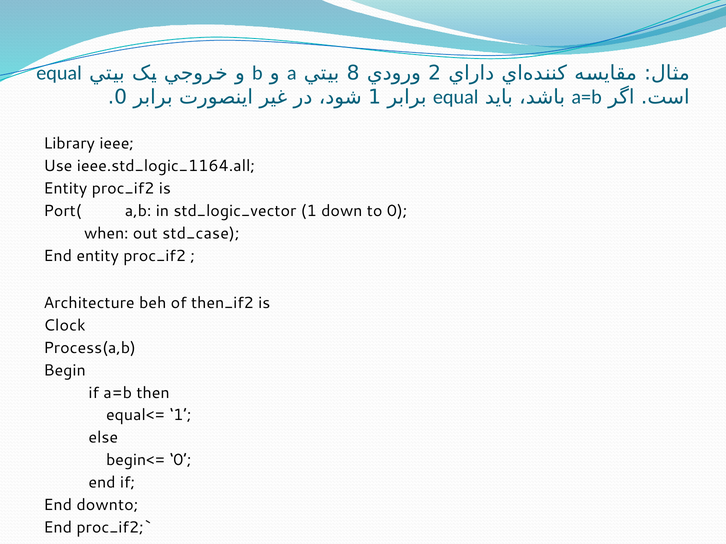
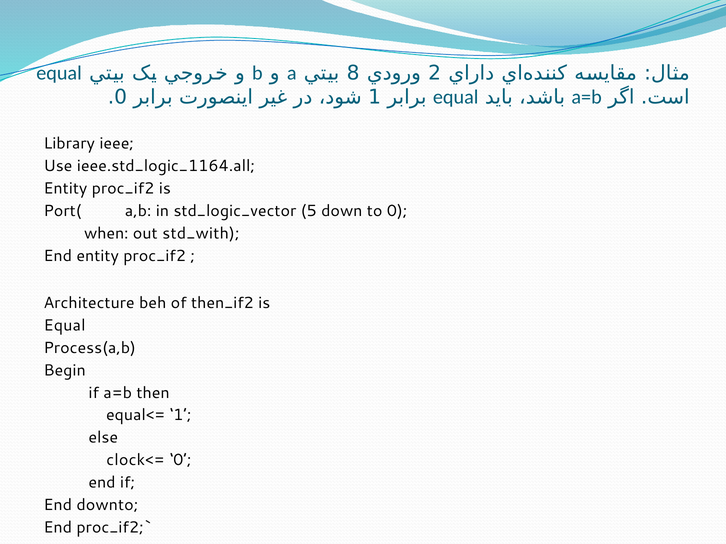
std_logic_vector 1: 1 -> 5 (309, 211)
std_case: std_case -> std_with (201, 234)
Clock: Clock -> Equal (65, 326)
begin<=: begin<= -> clock<= (136, 461)
